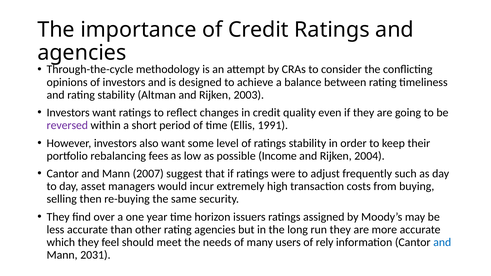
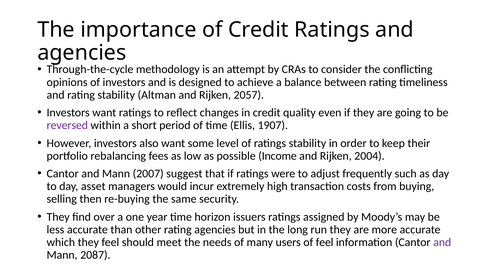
2003: 2003 -> 2057 (249, 95)
1991: 1991 -> 1907 (273, 125)
of rely: rely -> feel (325, 242)
and colour: blue -> purple (442, 242)
2031: 2031 -> 2087 (95, 255)
